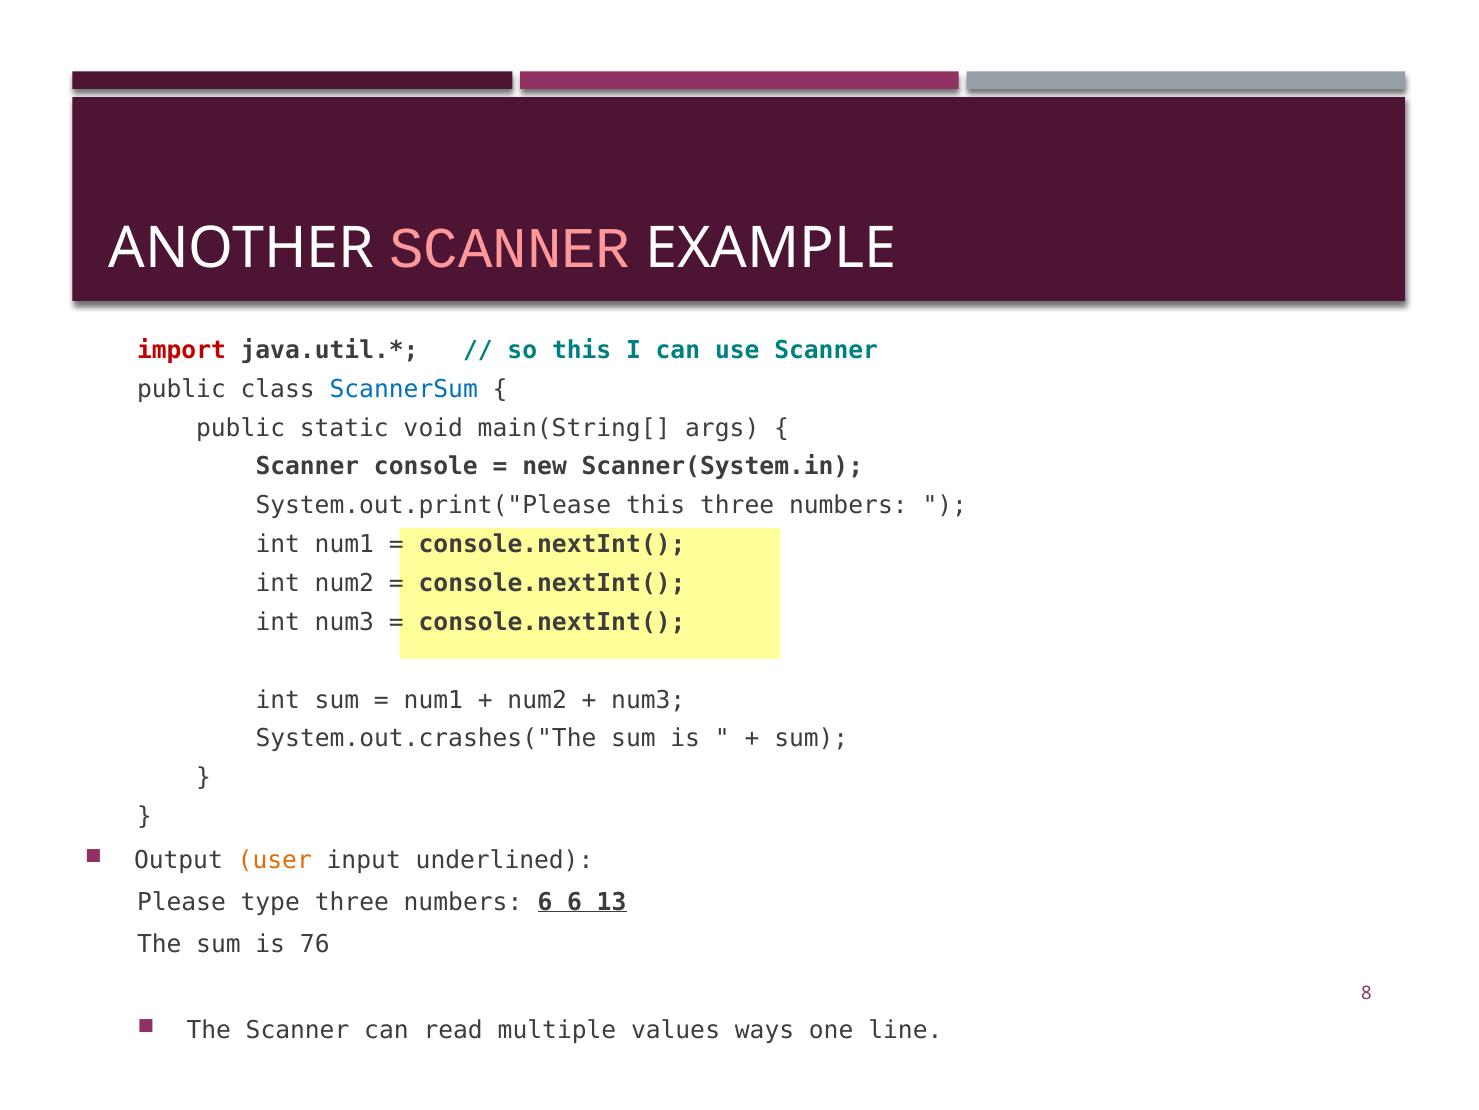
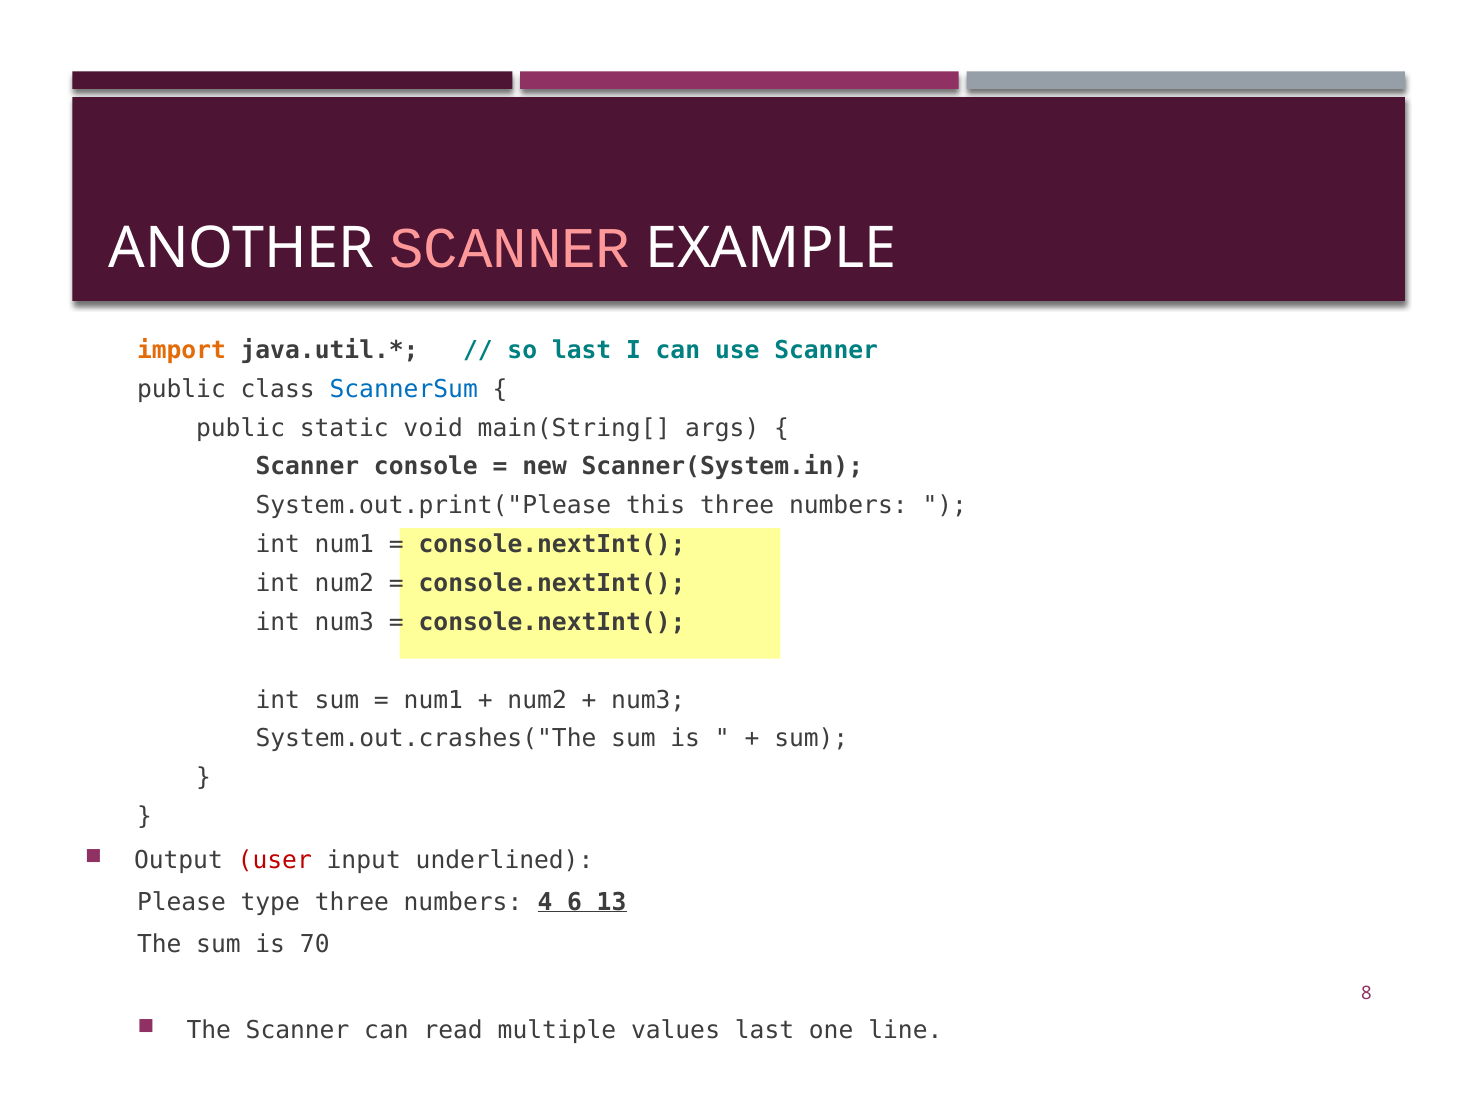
import colour: red -> orange (181, 350)
so this: this -> last (582, 350)
user colour: orange -> red (275, 860)
numbers 6: 6 -> 4 (545, 902)
76: 76 -> 70 (315, 944)
values ways: ways -> last (765, 1030)
